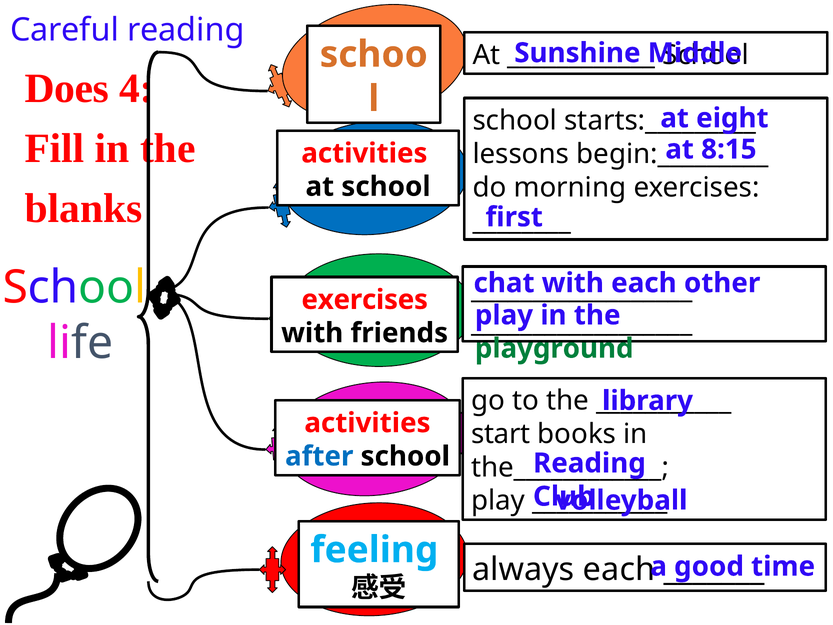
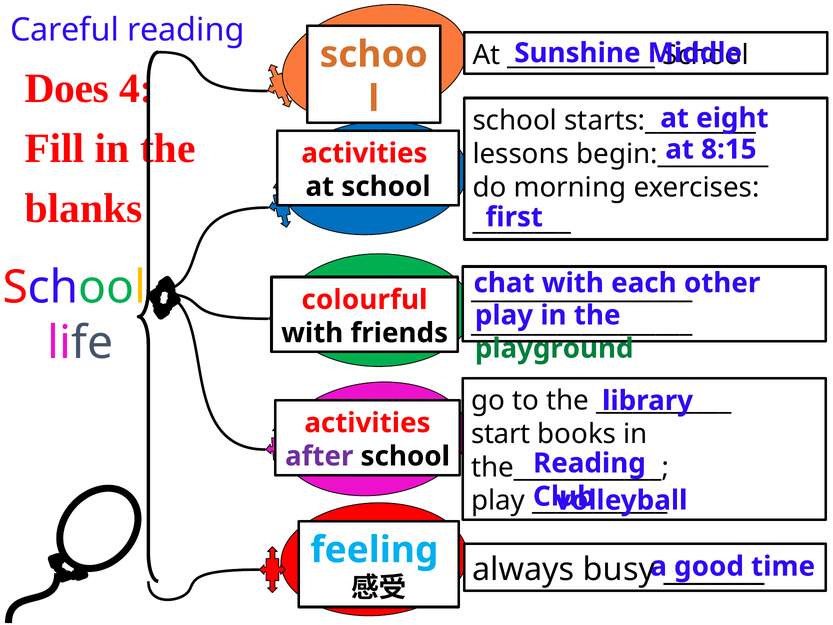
exercises: exercises -> colourful (364, 300)
after colour: blue -> purple (319, 456)
always each: each -> busy (619, 569)
